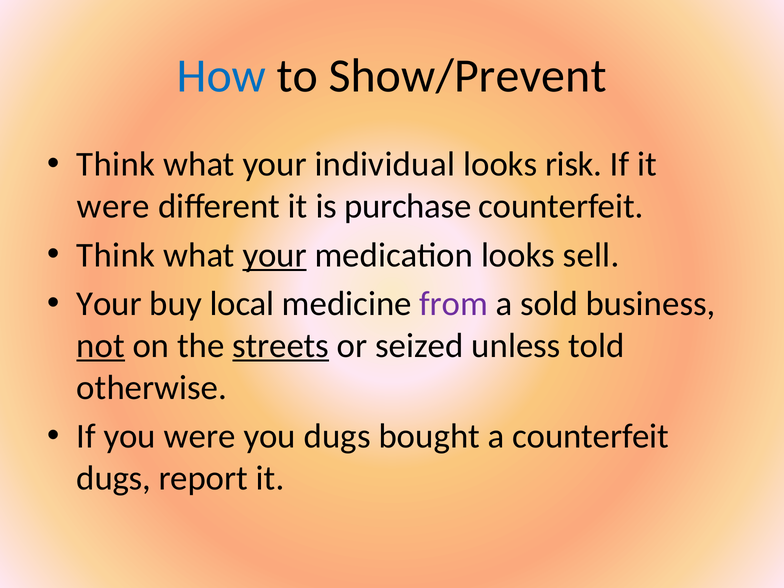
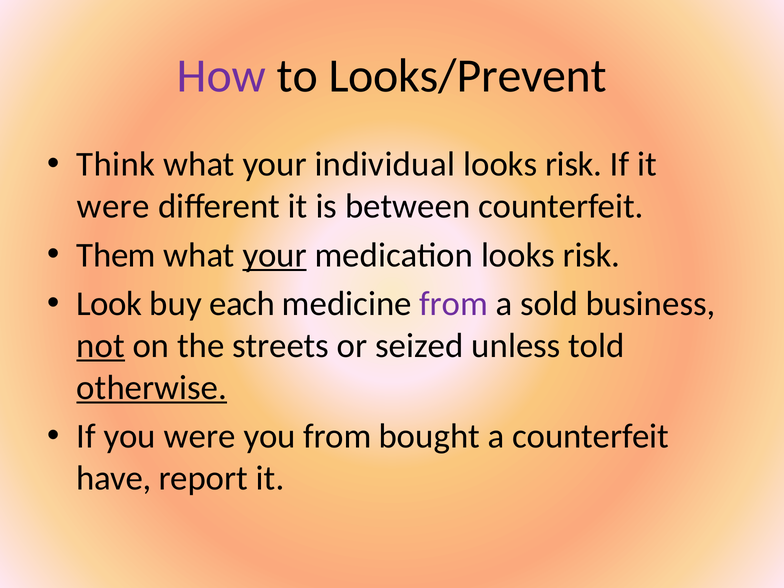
How colour: blue -> purple (222, 76)
Show/Prevent: Show/Prevent -> Looks/Prevent (468, 76)
purchase: purchase -> between (408, 206)
Think: Think -> Them (116, 255)
medication looks sell: sell -> risk (591, 255)
Your: Your -> Look (109, 304)
local: local -> each (242, 304)
streets underline: present -> none (281, 346)
otherwise underline: none -> present (152, 388)
you dugs: dugs -> from (337, 436)
dugs: dugs -> have (114, 478)
